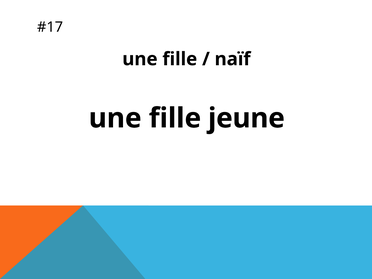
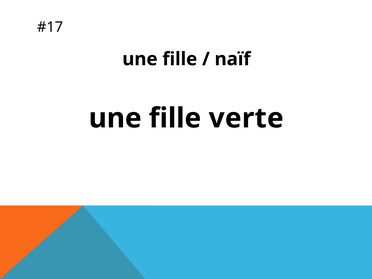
jeune: jeune -> verte (246, 118)
